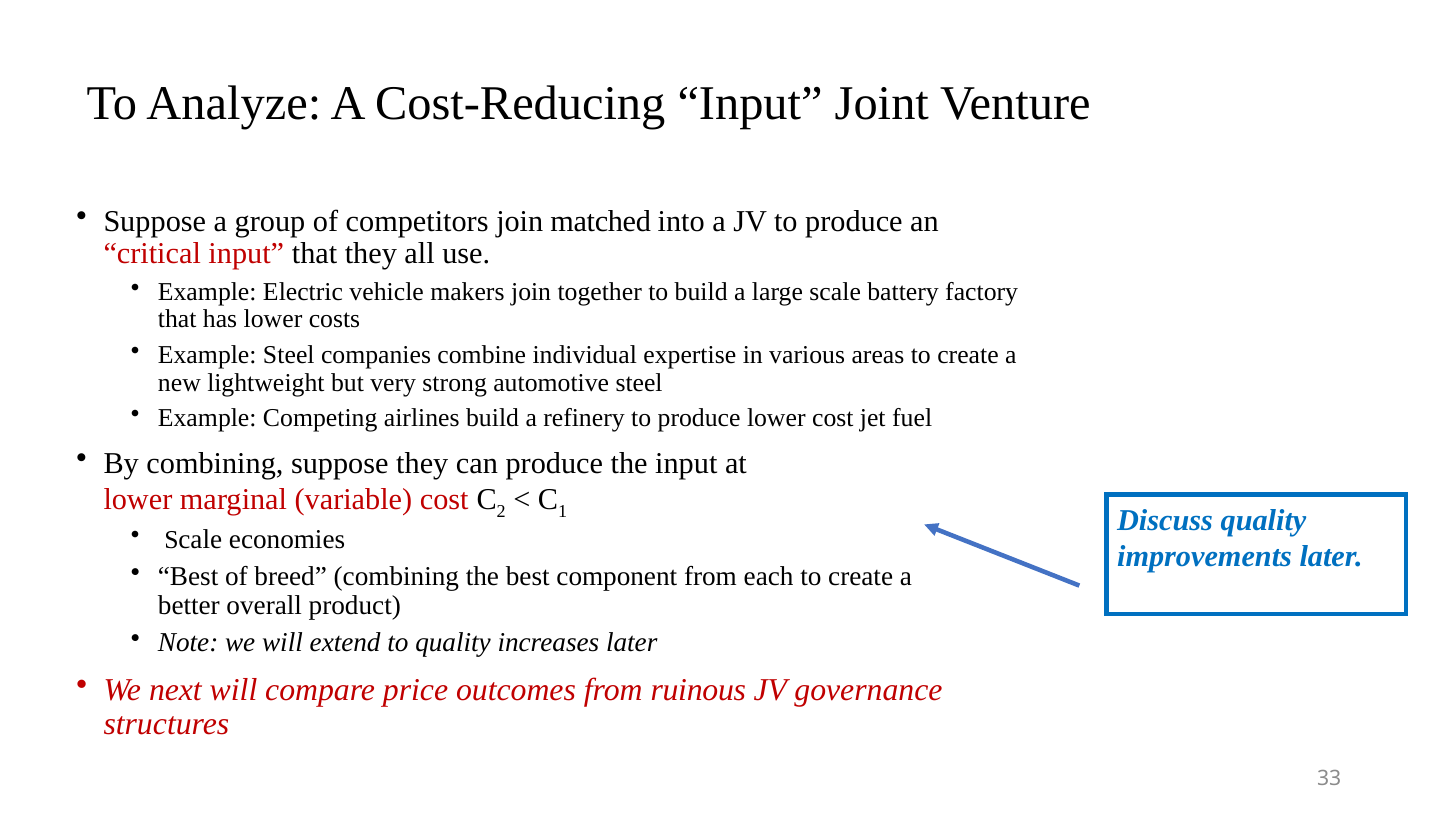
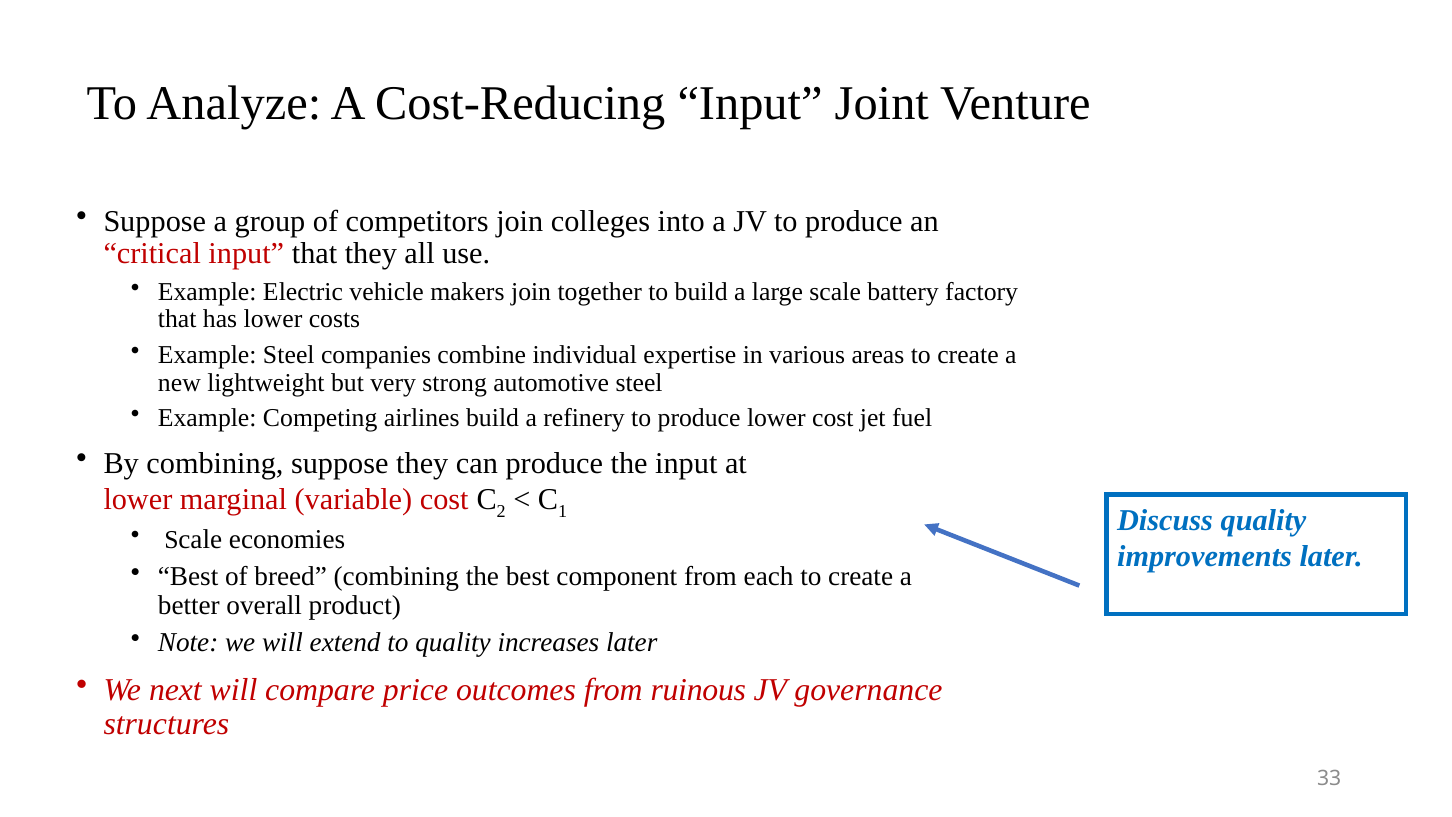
matched: matched -> colleges (601, 221)
